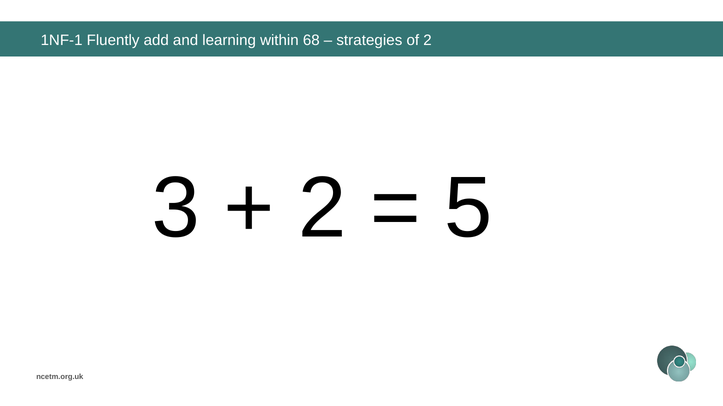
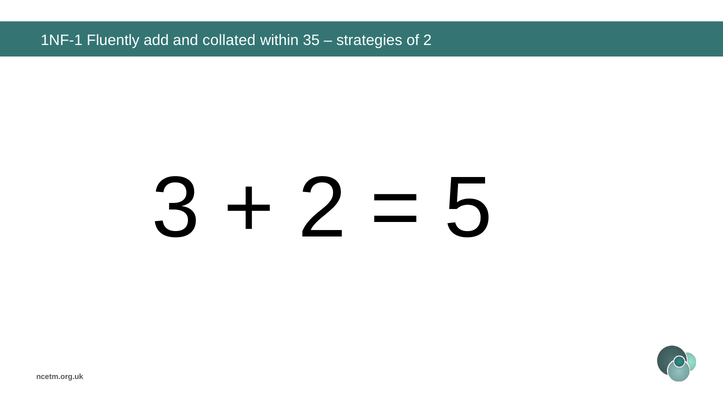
learning: learning -> collated (229, 40)
68: 68 -> 35 (311, 40)
